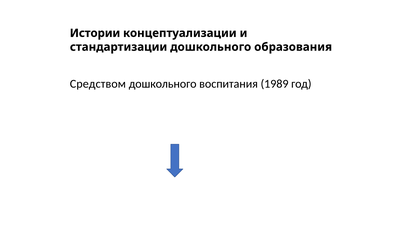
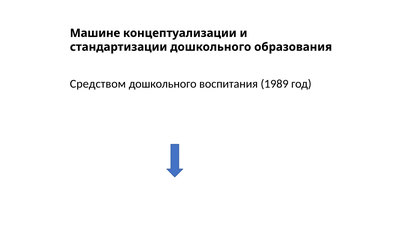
Истории: Истории -> Машине (95, 33)
